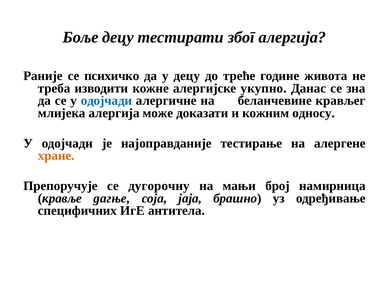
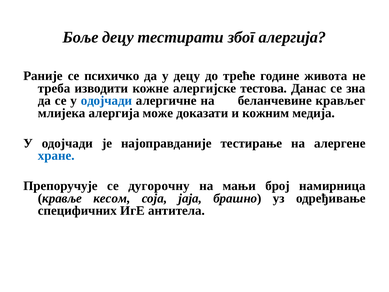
укупно: укупно -> тестова (264, 88)
односу: односу -> медија (314, 113)
хране colour: orange -> blue (56, 156)
дагње: дагње -> кесом (112, 198)
